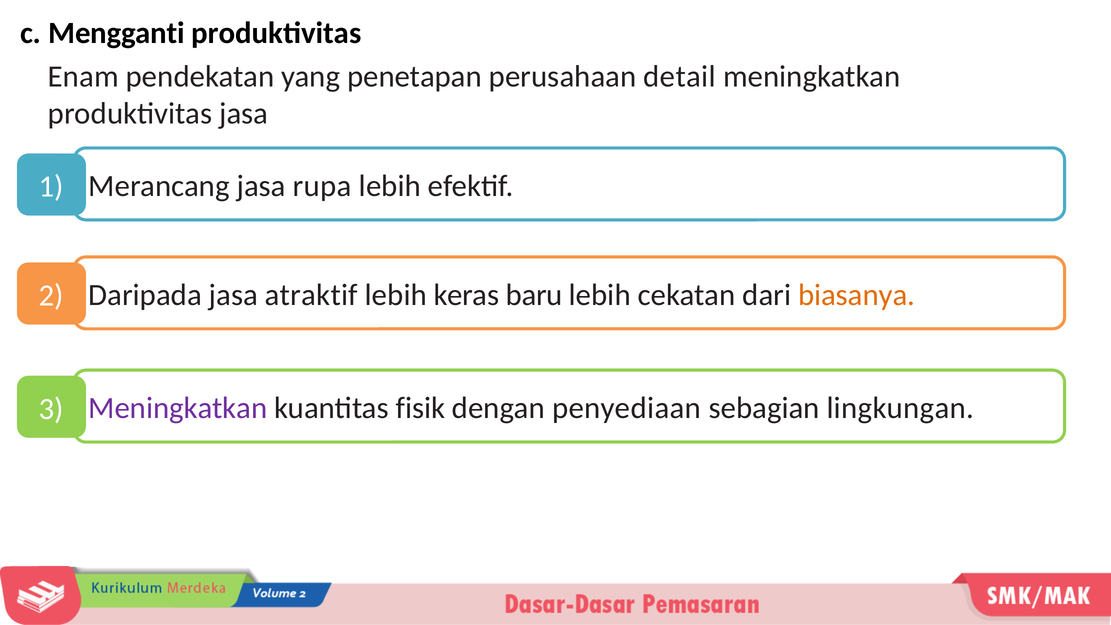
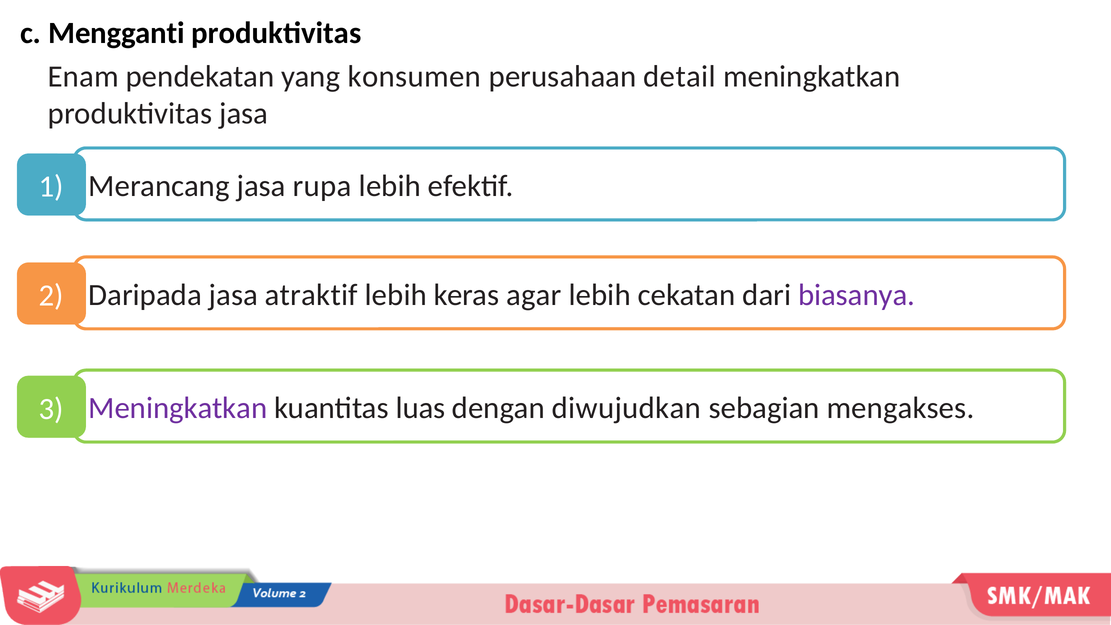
penetapan: penetapan -> konsumen (414, 77)
baru: baru -> agar (534, 295)
biasanya colour: orange -> purple (857, 295)
fisik: fisik -> luas (421, 408)
penyediaan: penyediaan -> diwujudkan (627, 408)
lingkungan: lingkungan -> mengakses (900, 408)
